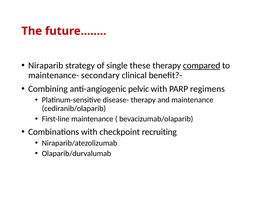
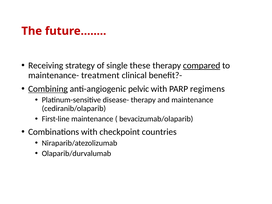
Niraparib: Niraparib -> Receiving (46, 66)
secondary: secondary -> treatment (100, 75)
Combining underline: none -> present (48, 89)
recruiting: recruiting -> countries (159, 132)
